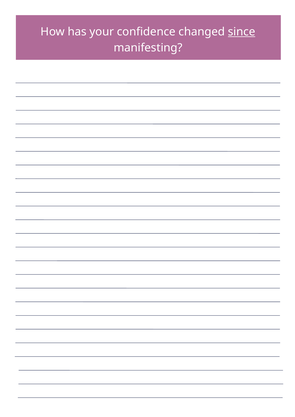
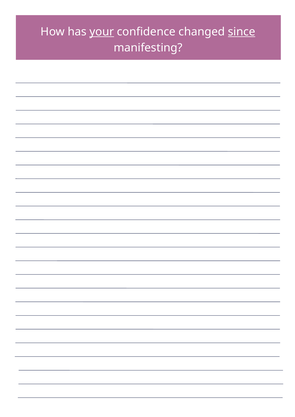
your underline: none -> present (102, 32)
